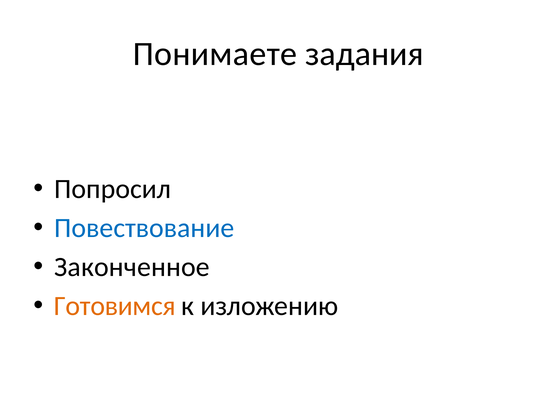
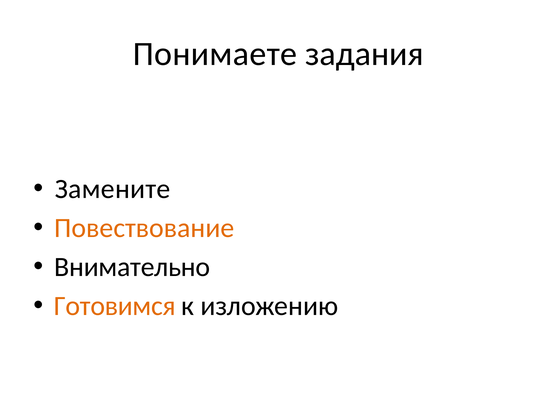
Попросил: Попросил -> Замените (113, 189)
Повествование colour: blue -> orange (144, 228)
Законченное: Законченное -> Внимательно (132, 267)
